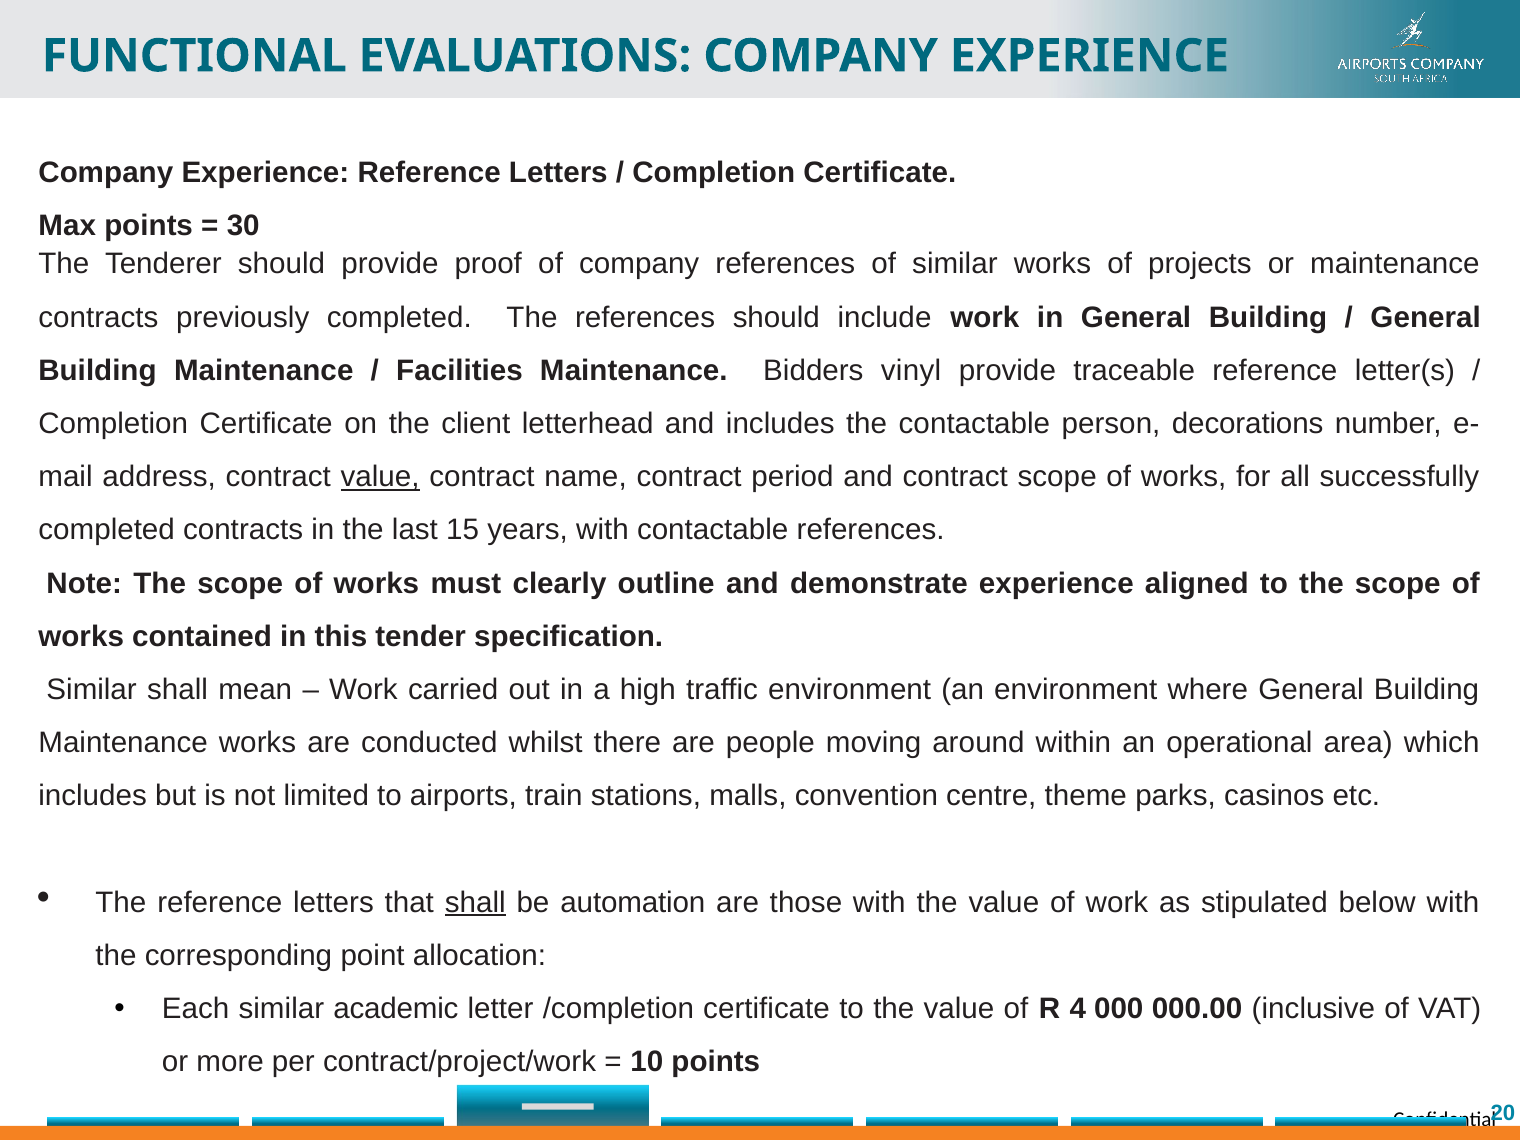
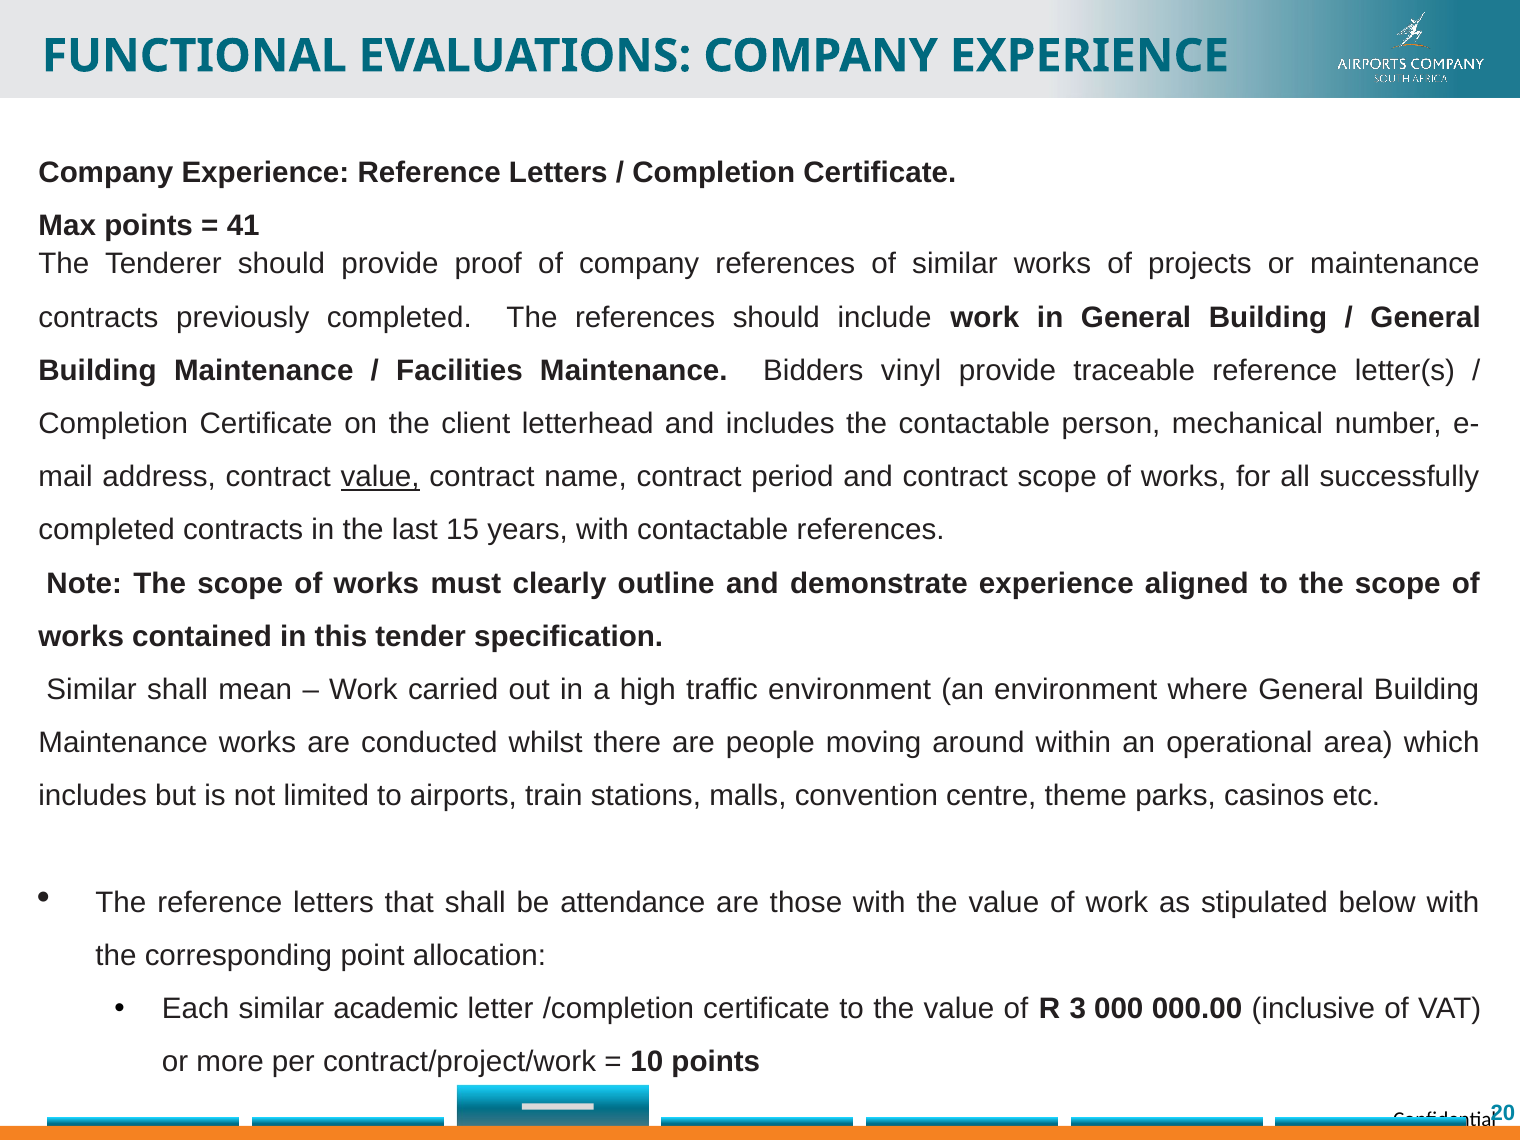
30: 30 -> 41 (243, 226)
decorations: decorations -> mechanical (1247, 424)
shall underline: present -> none (475, 903)
automation: automation -> attendance (633, 903)
4: 4 -> 3 (1078, 1009)
